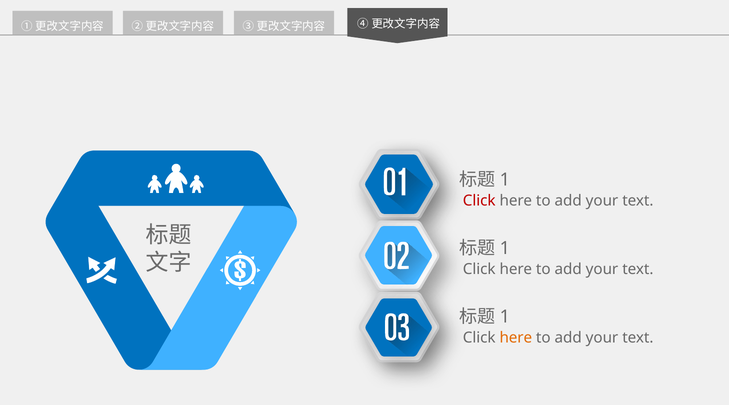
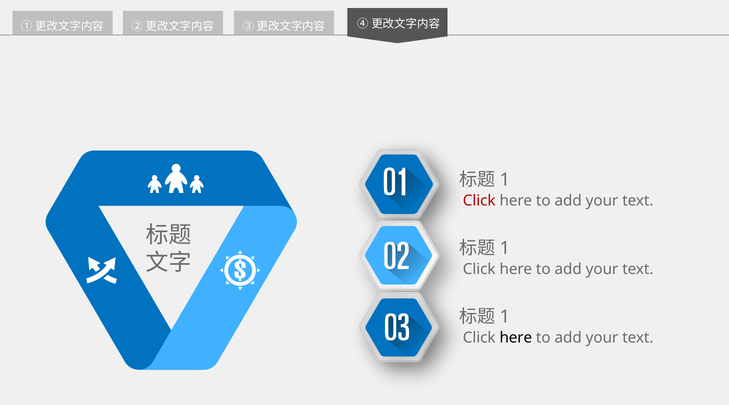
here colour: orange -> black (516, 338)
